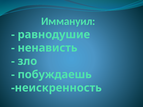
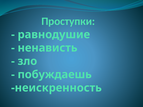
Иммануил: Иммануил -> Проступки (68, 21)
